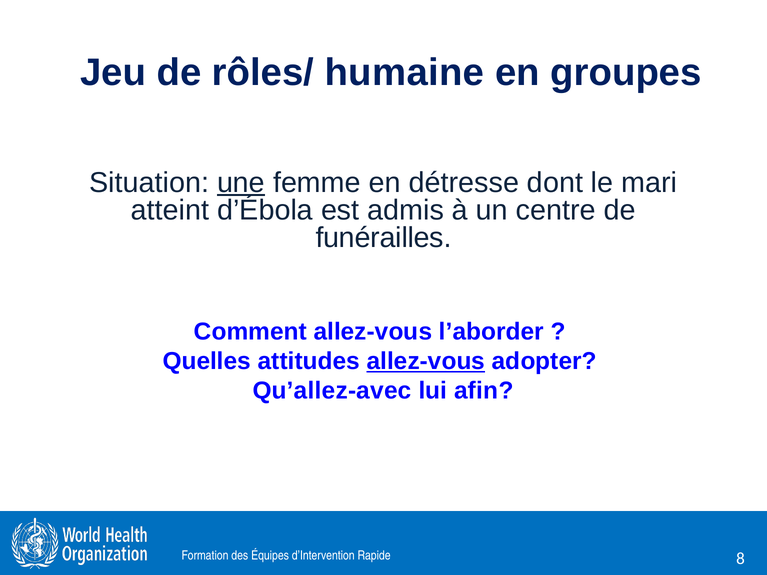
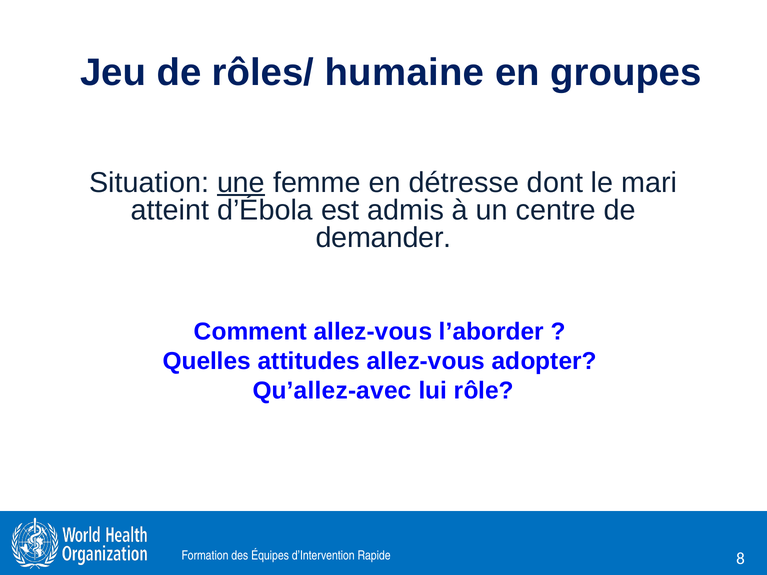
funérailles: funérailles -> demander (384, 238)
allez-vous underline: present -> none (426, 361)
afin: afin -> rôle (484, 391)
